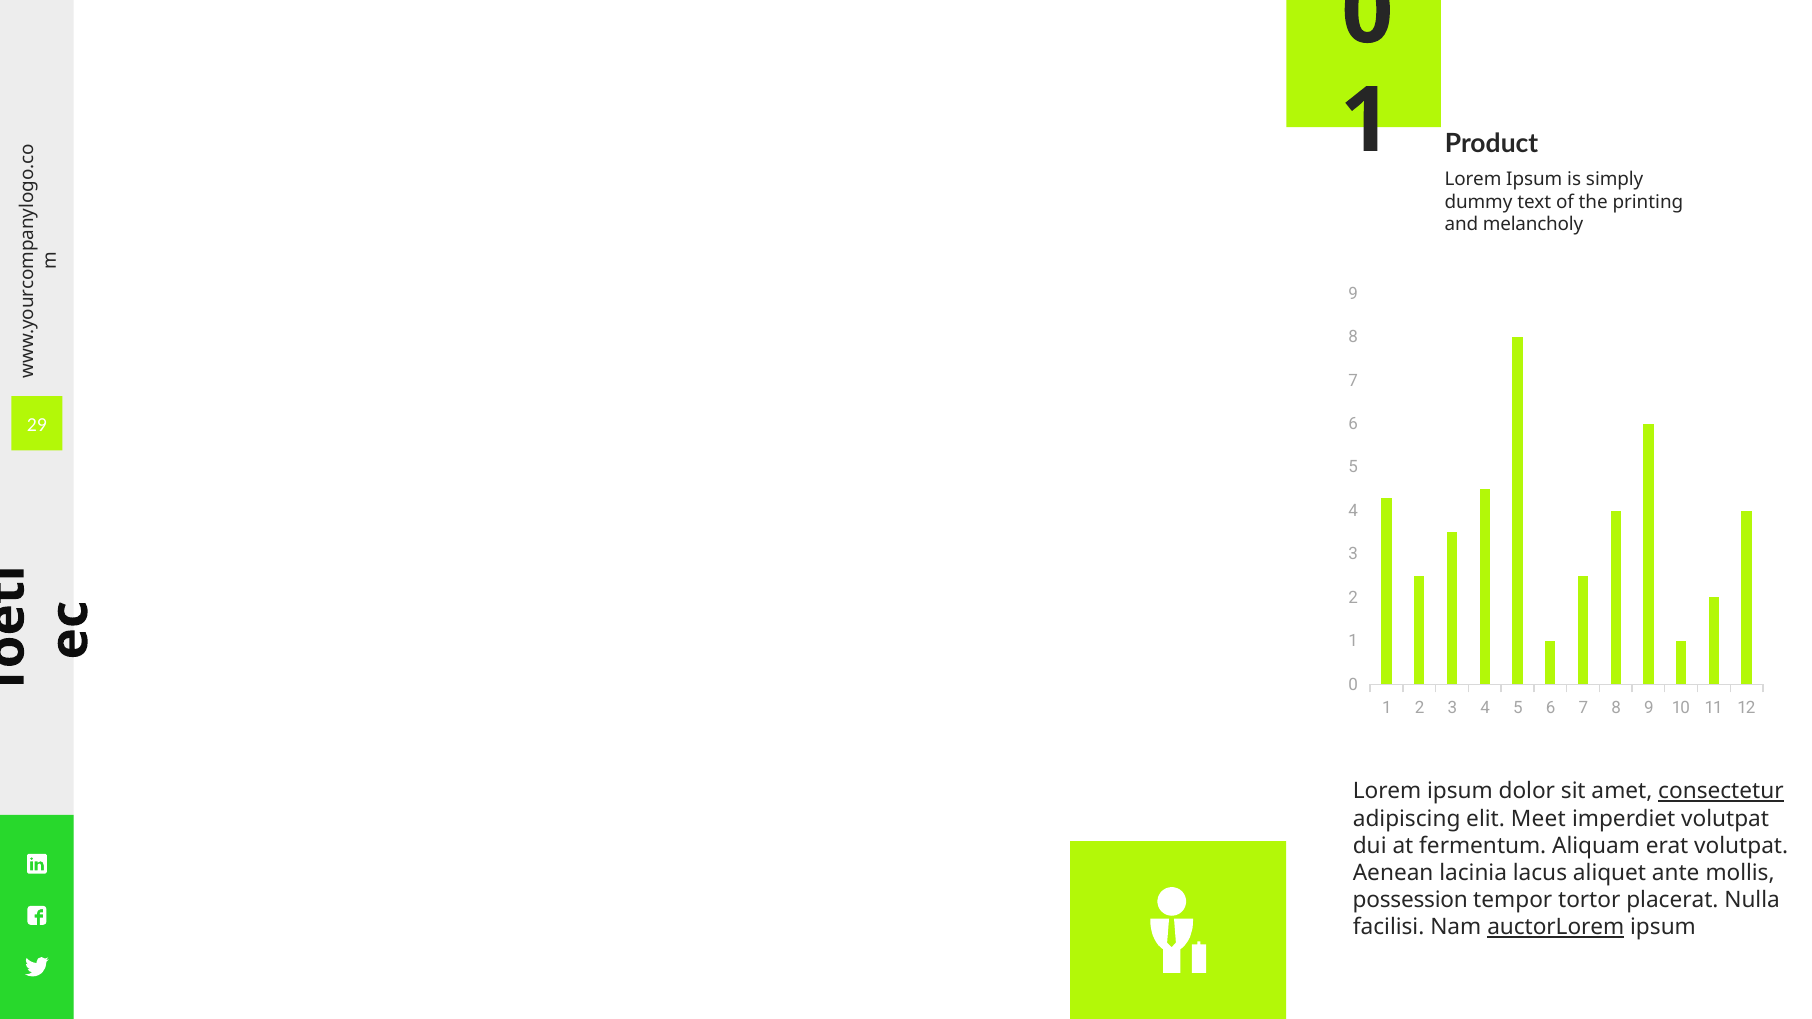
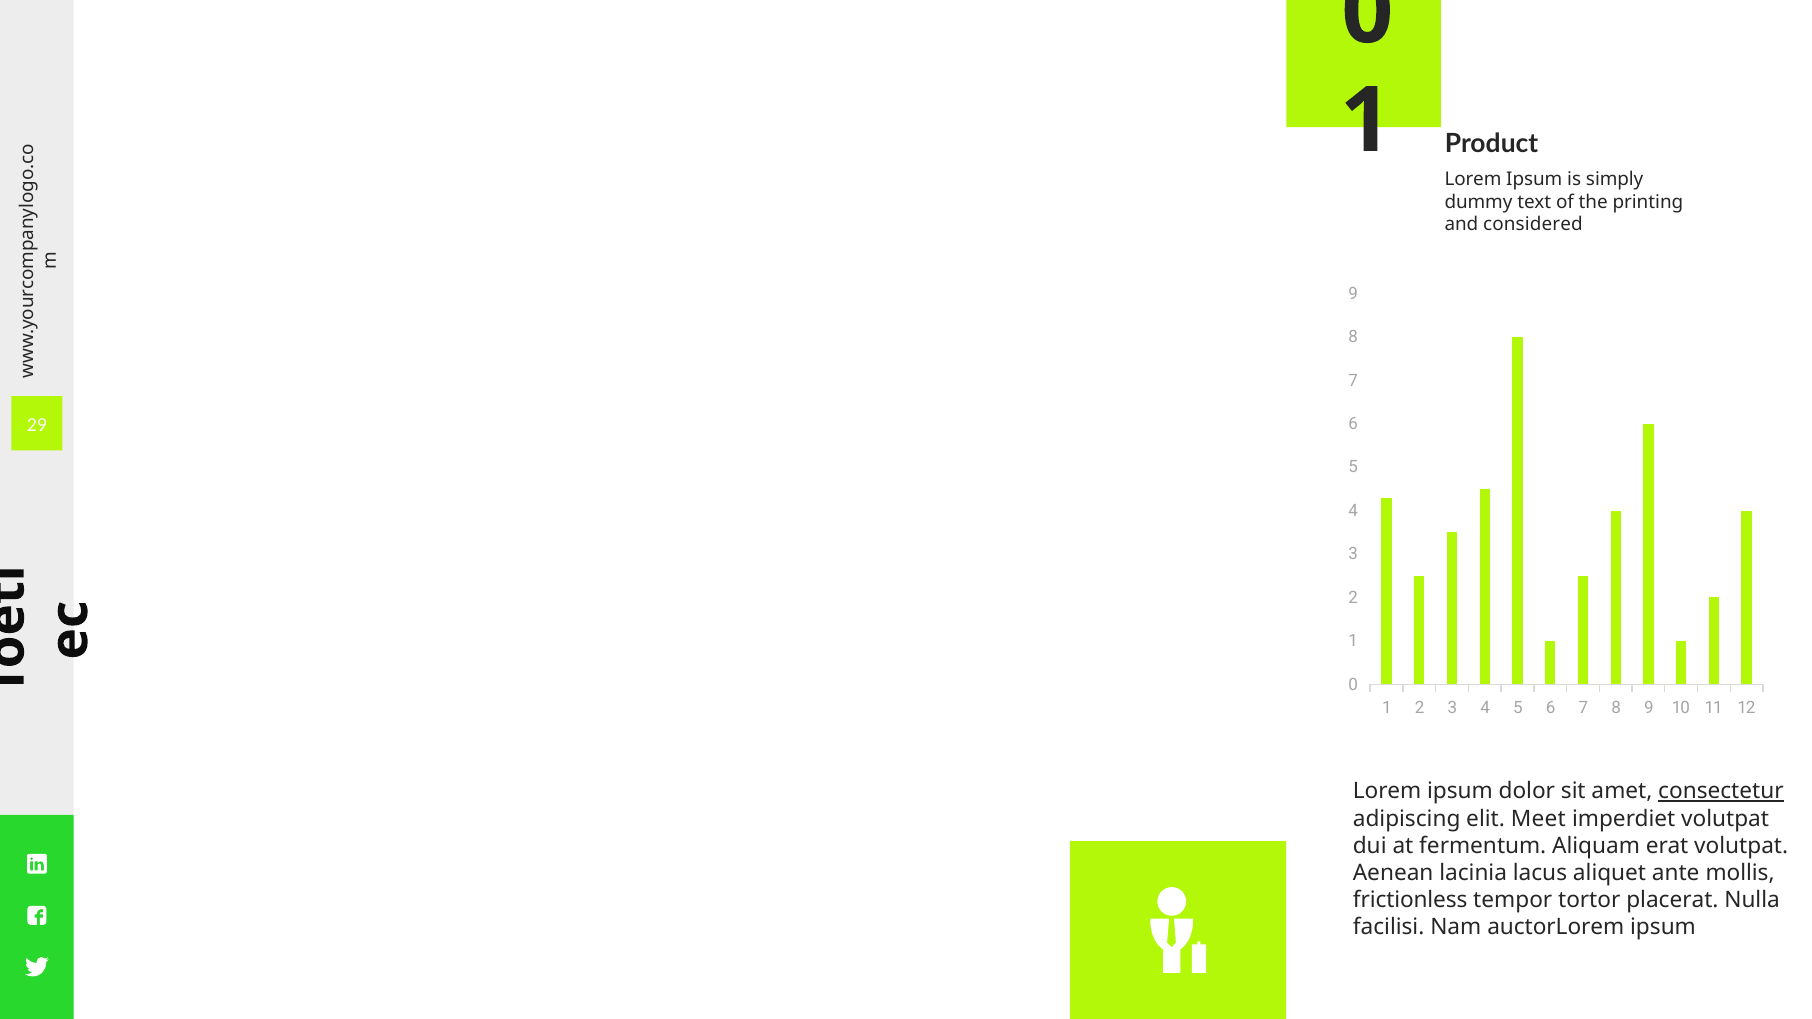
melancholy: melancholy -> considered (1533, 225)
possession: possession -> frictionless (1410, 900)
auctorLorem underline: present -> none (1556, 927)
